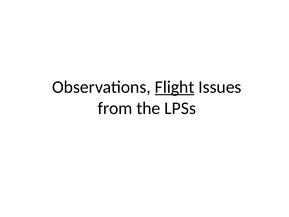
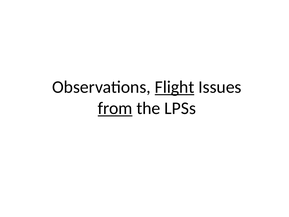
from underline: none -> present (115, 108)
